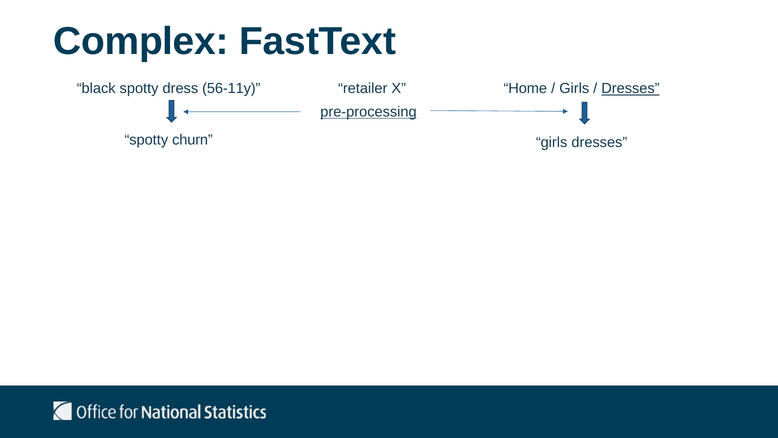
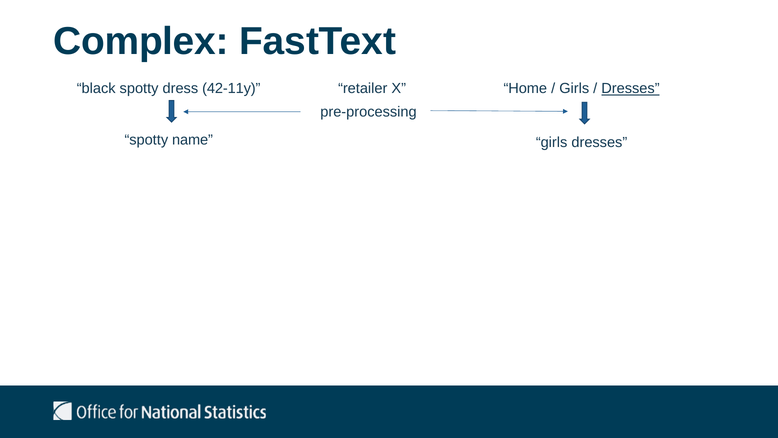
56-11y: 56-11y -> 42-11y (231, 88)
pre-processing underline: present -> none (368, 112)
churn: churn -> name (192, 140)
